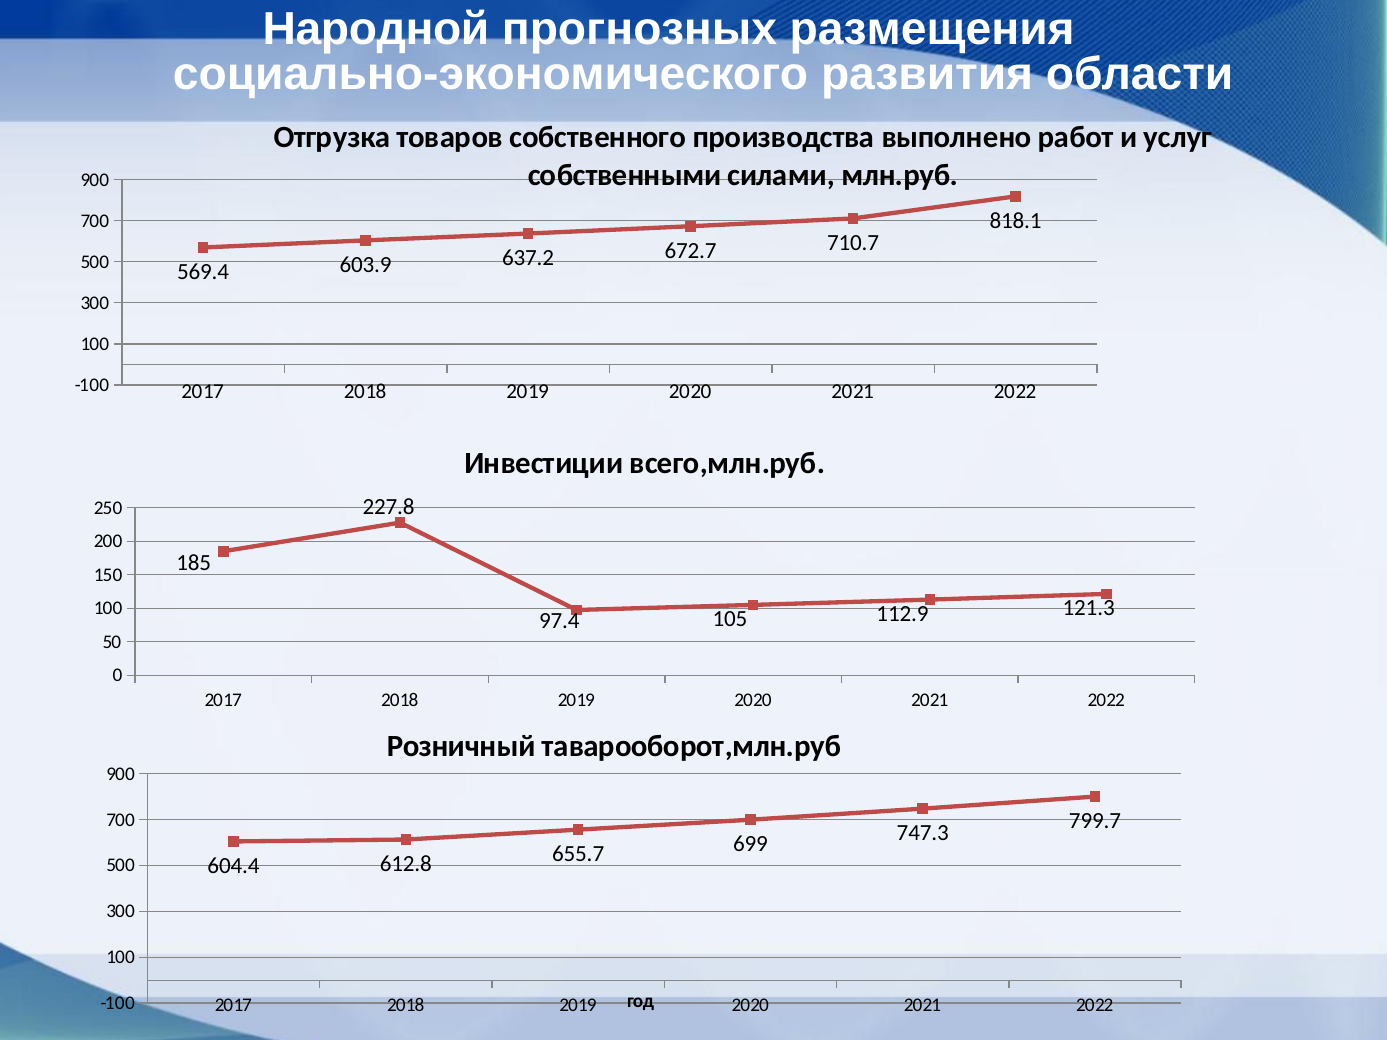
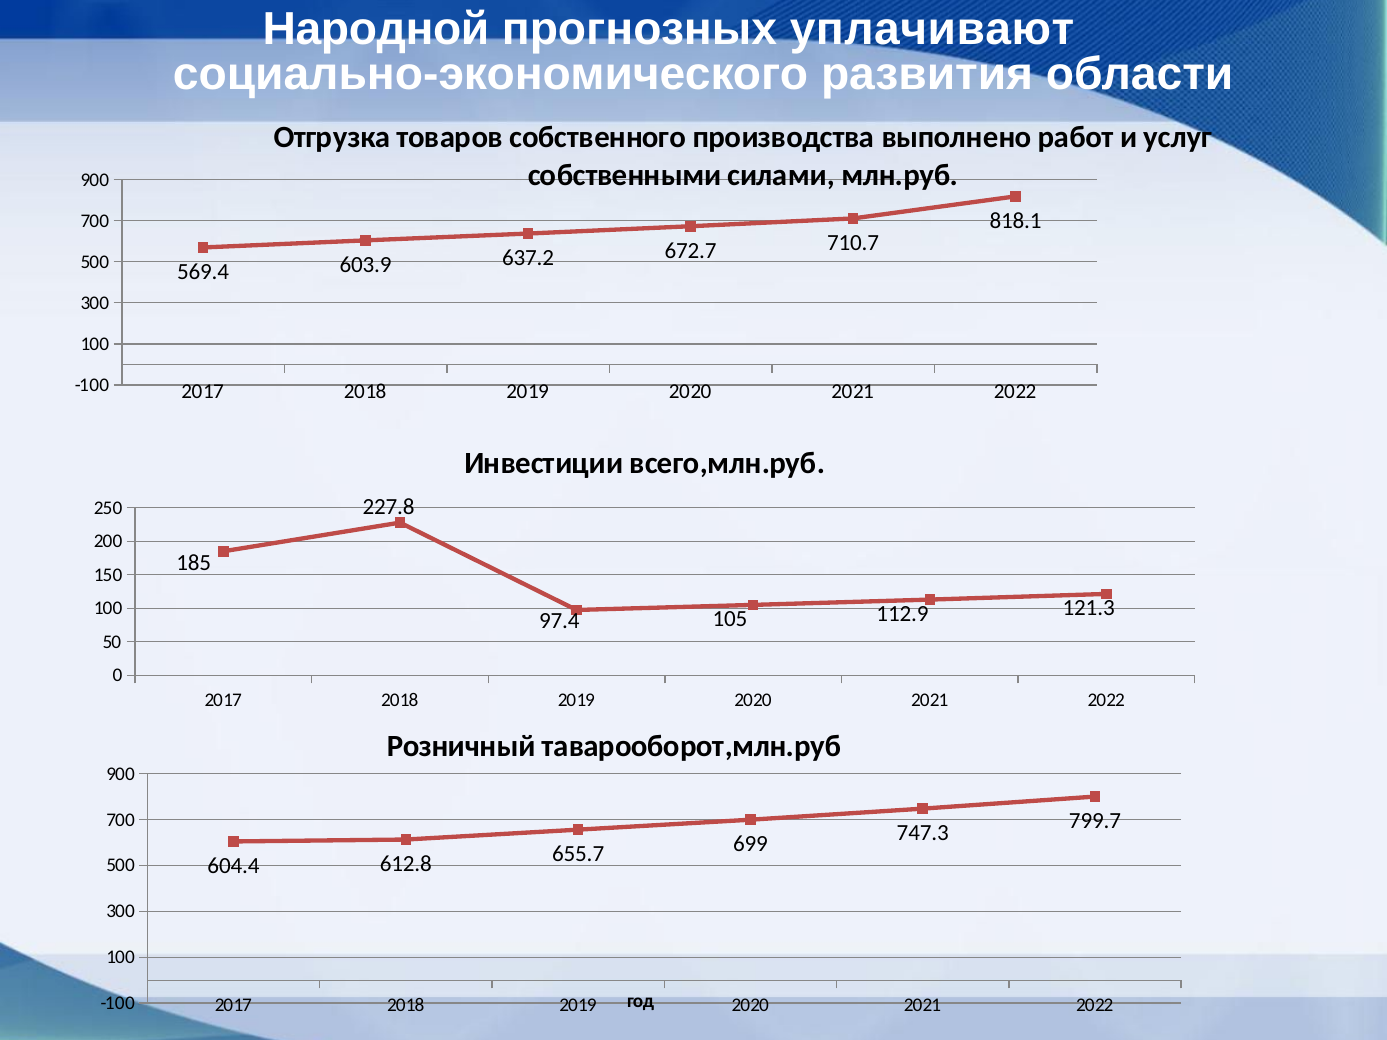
размещения: размещения -> уплачивают (932, 29)
